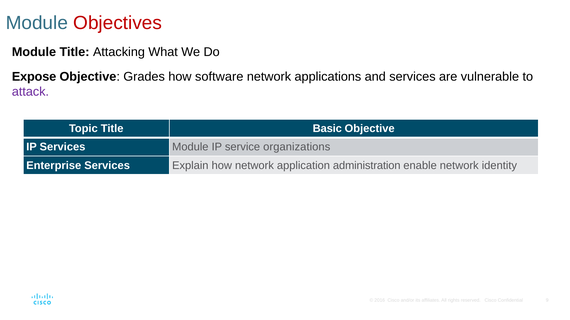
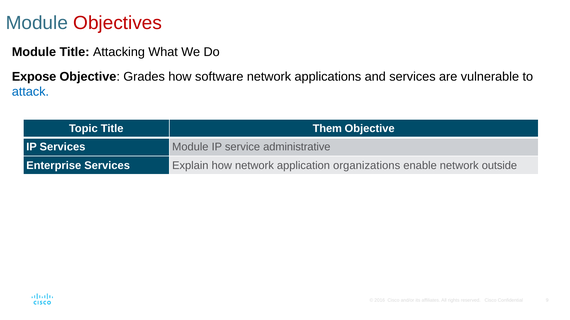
attack colour: purple -> blue (30, 92)
Basic: Basic -> Them (327, 129)
organizations: organizations -> administrative (297, 147)
administration: administration -> organizations (367, 166)
identity: identity -> outside (499, 166)
